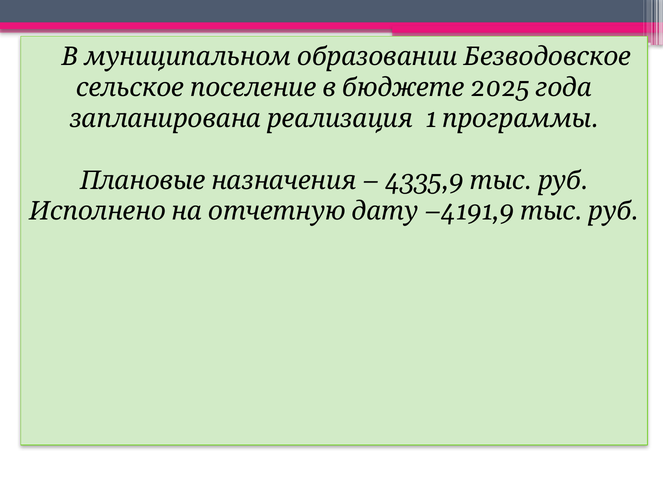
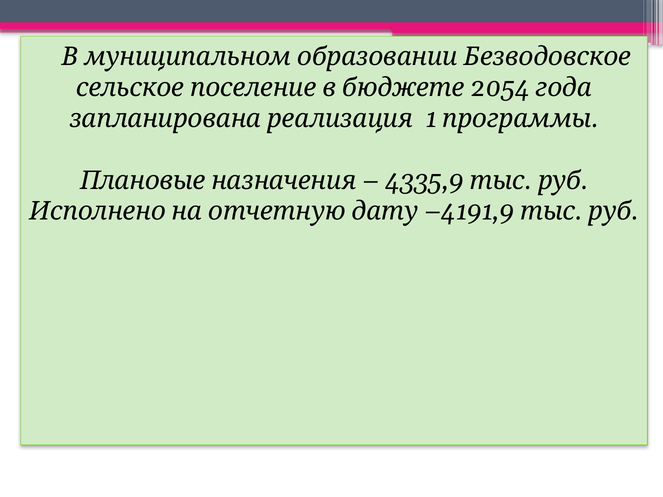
2025: 2025 -> 2054 (500, 88)
